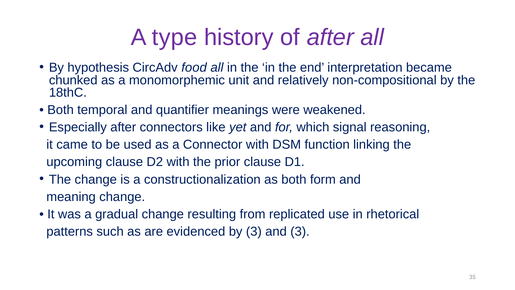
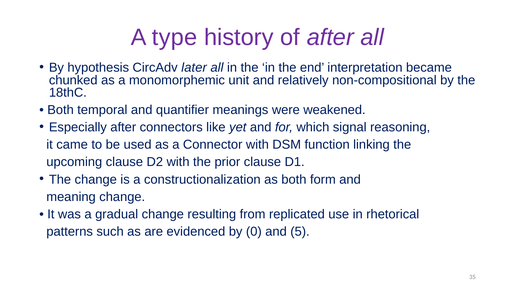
food: food -> later (194, 68)
by 3: 3 -> 0 (254, 231)
and 3: 3 -> 5 (300, 231)
